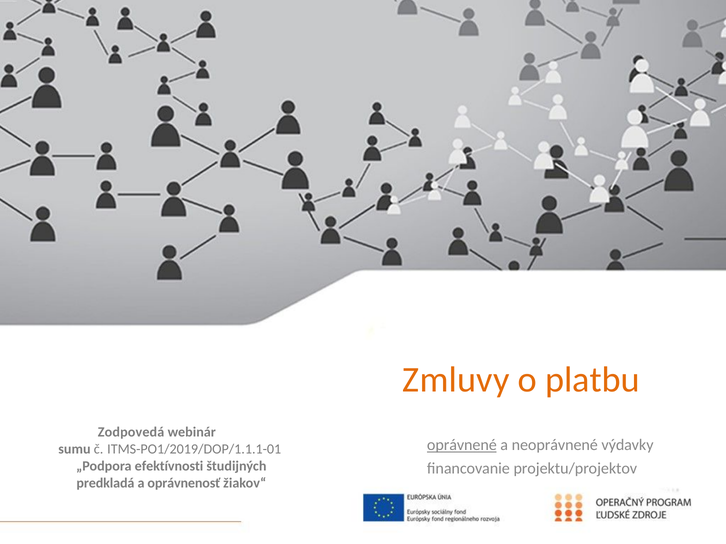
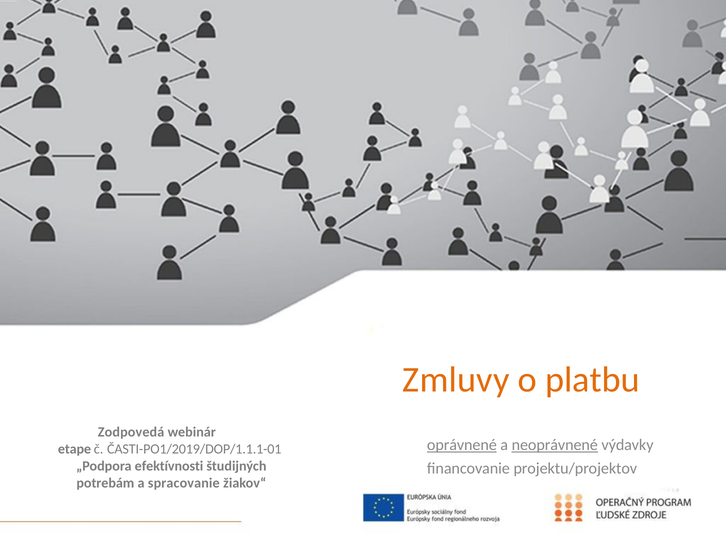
neoprávnené underline: none -> present (555, 445)
sumu: sumu -> etape (75, 450)
ITMS-PO1/2019/DOP/1.1.1-01: ITMS-PO1/2019/DOP/1.1.1-01 -> ČASTI-PO1/2019/DOP/1.1.1-01 (194, 450)
predkladá: predkladá -> potrebám (105, 484)
oprávnenosť: oprávnenosť -> spracovanie (184, 484)
